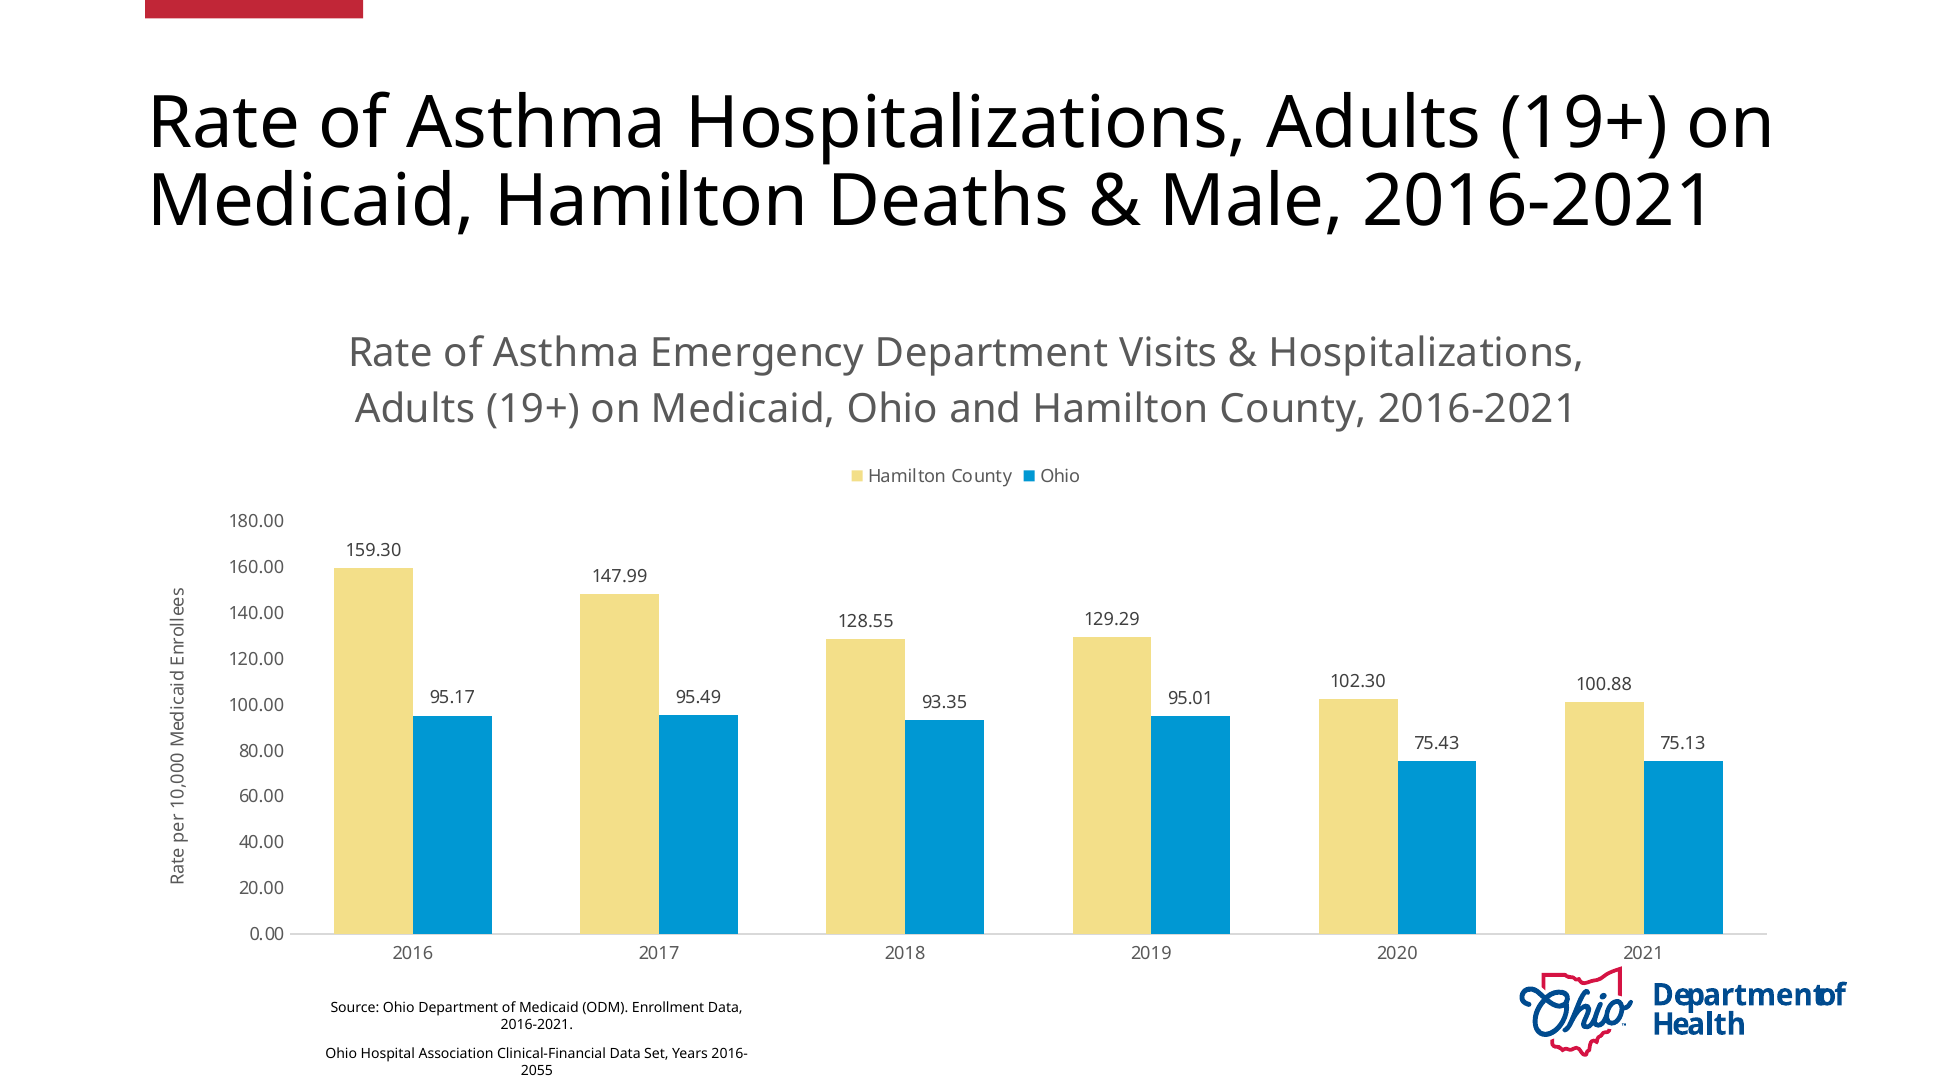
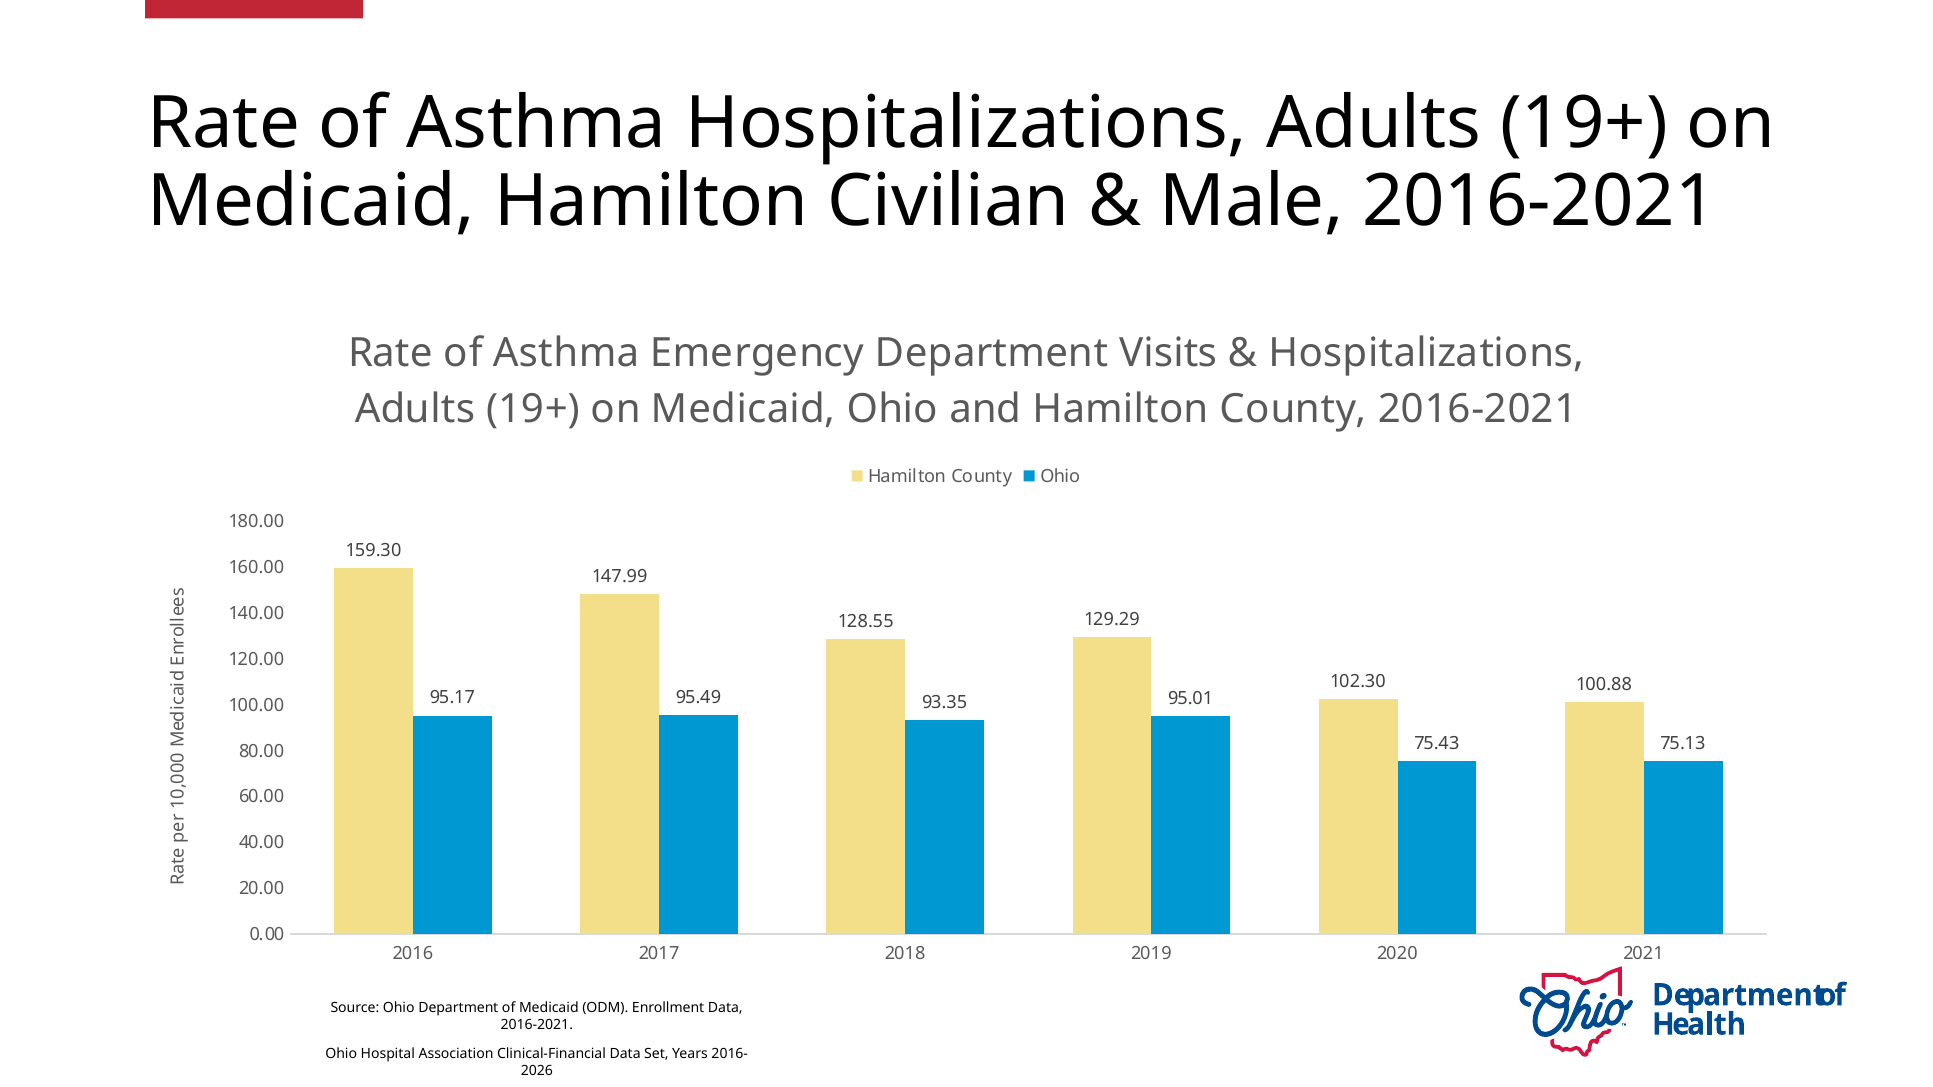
Deaths: Deaths -> Civilian (948, 202)
2055: 2055 -> 2026 (537, 1071)
